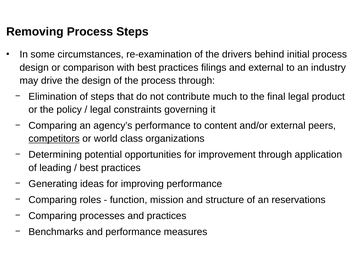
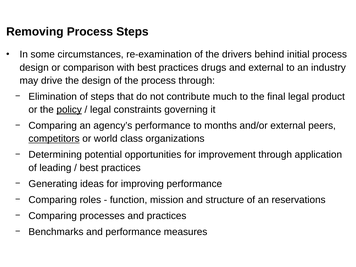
filings: filings -> drugs (214, 68)
policy underline: none -> present (69, 110)
content: content -> months (221, 126)
